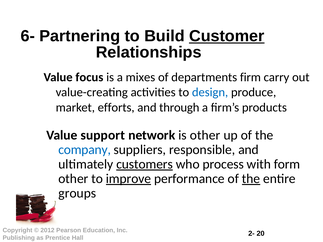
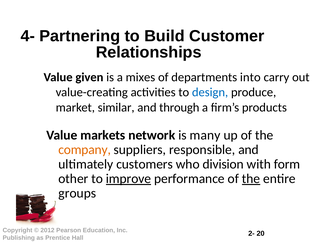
6-: 6- -> 4- (28, 36)
Customer underline: present -> none (227, 36)
focus: focus -> given (89, 77)
firm: firm -> into (250, 77)
efforts: efforts -> similar (116, 107)
support: support -> markets (103, 135)
is other: other -> many (205, 135)
company colour: blue -> orange (85, 150)
customers underline: present -> none (145, 164)
process: process -> division (223, 164)
